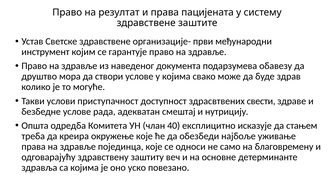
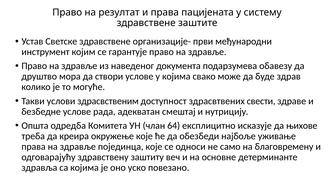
приступачност: приступачност -> здрасвственим (108, 101)
40: 40 -> 64 (174, 125)
стањем: стањем -> њихове (302, 125)
